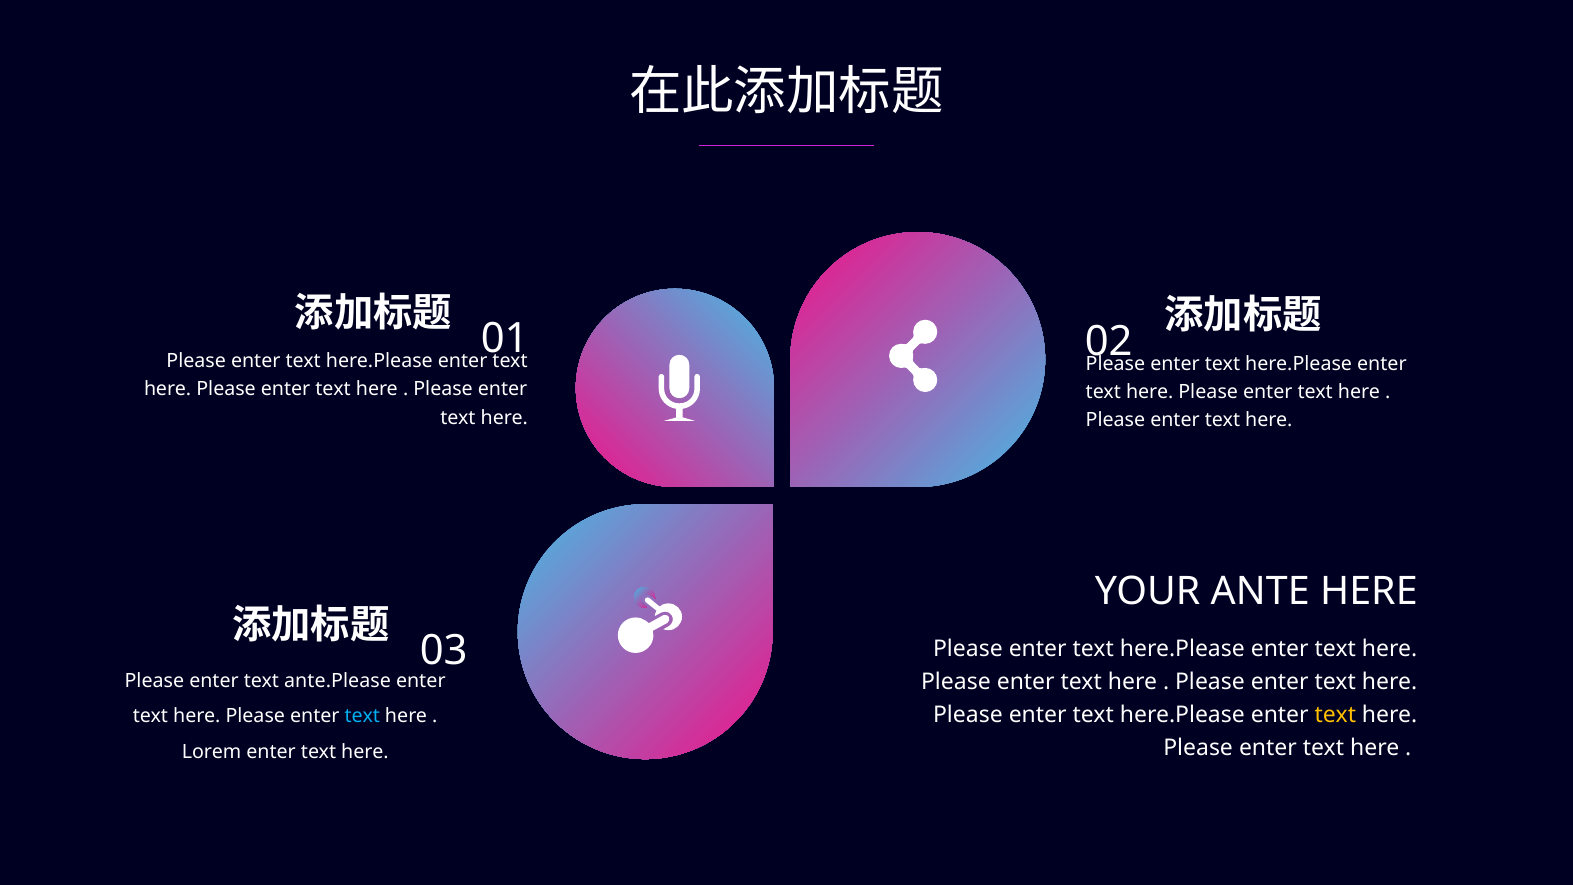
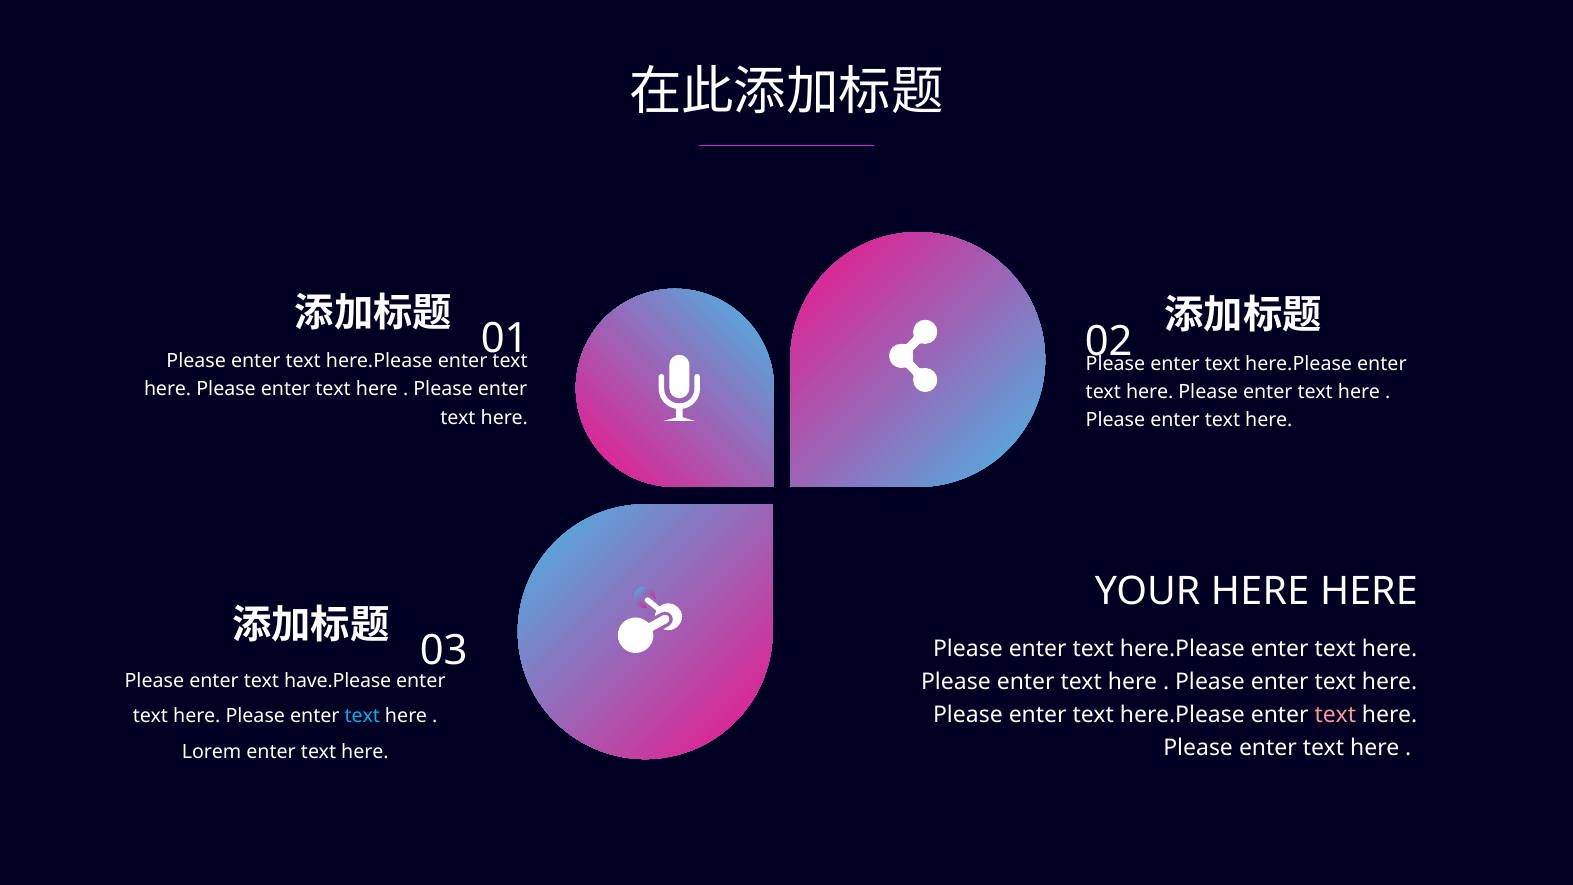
YOUR ANTE: ANTE -> HERE (1260, 591)
ante.Please: ante.Please -> have.Please (338, 681)
text colour: yellow -> pink (1335, 715)
